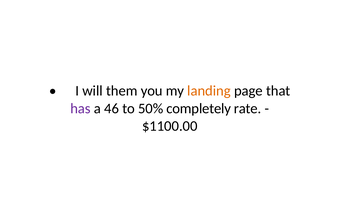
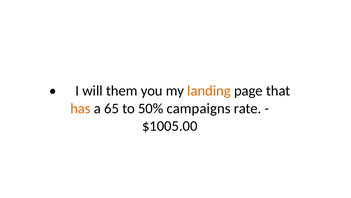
has colour: purple -> orange (80, 108)
46: 46 -> 65 (112, 108)
completely: completely -> campaigns (199, 108)
$1100.00: $1100.00 -> $1005.00 (170, 126)
